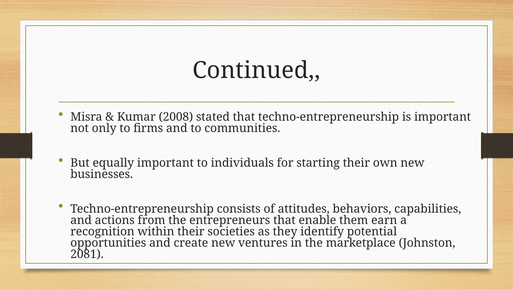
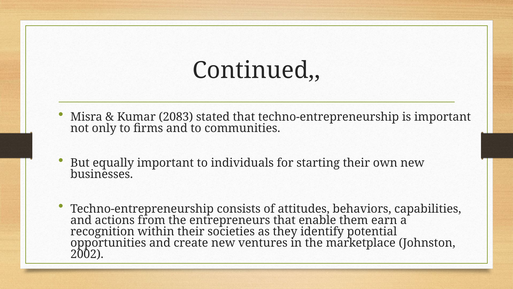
2008: 2008 -> 2083 (176, 117)
2081: 2081 -> 2002 (87, 254)
